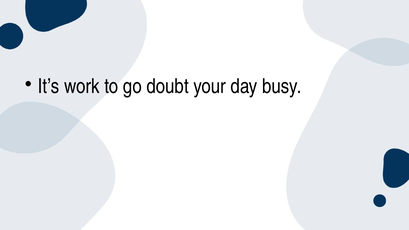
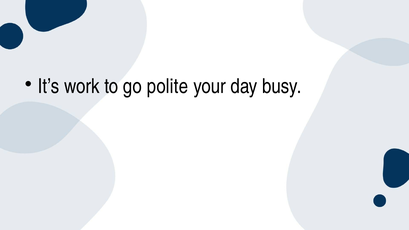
doubt: doubt -> polite (167, 86)
